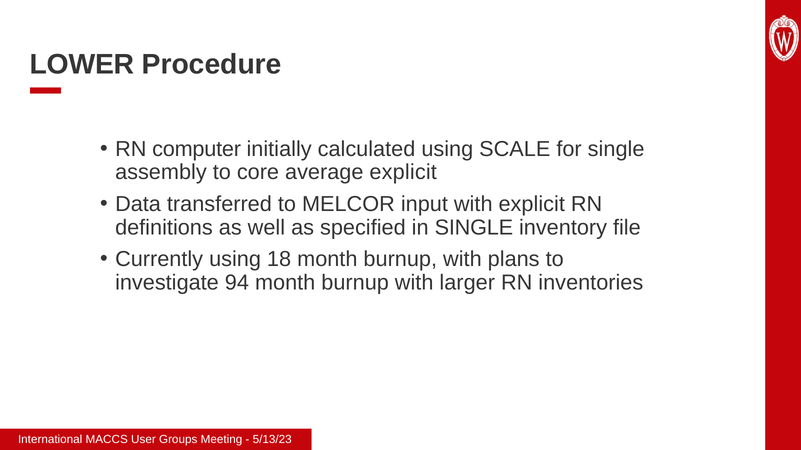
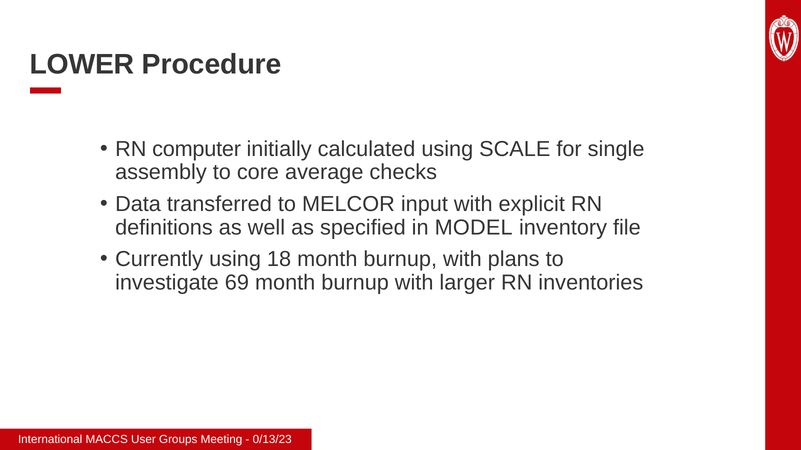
average explicit: explicit -> checks (403, 172)
in SINGLE: SINGLE -> MODEL (474, 228)
94: 94 -> 69 (237, 283)
5/13/23: 5/13/23 -> 0/13/23 (272, 440)
